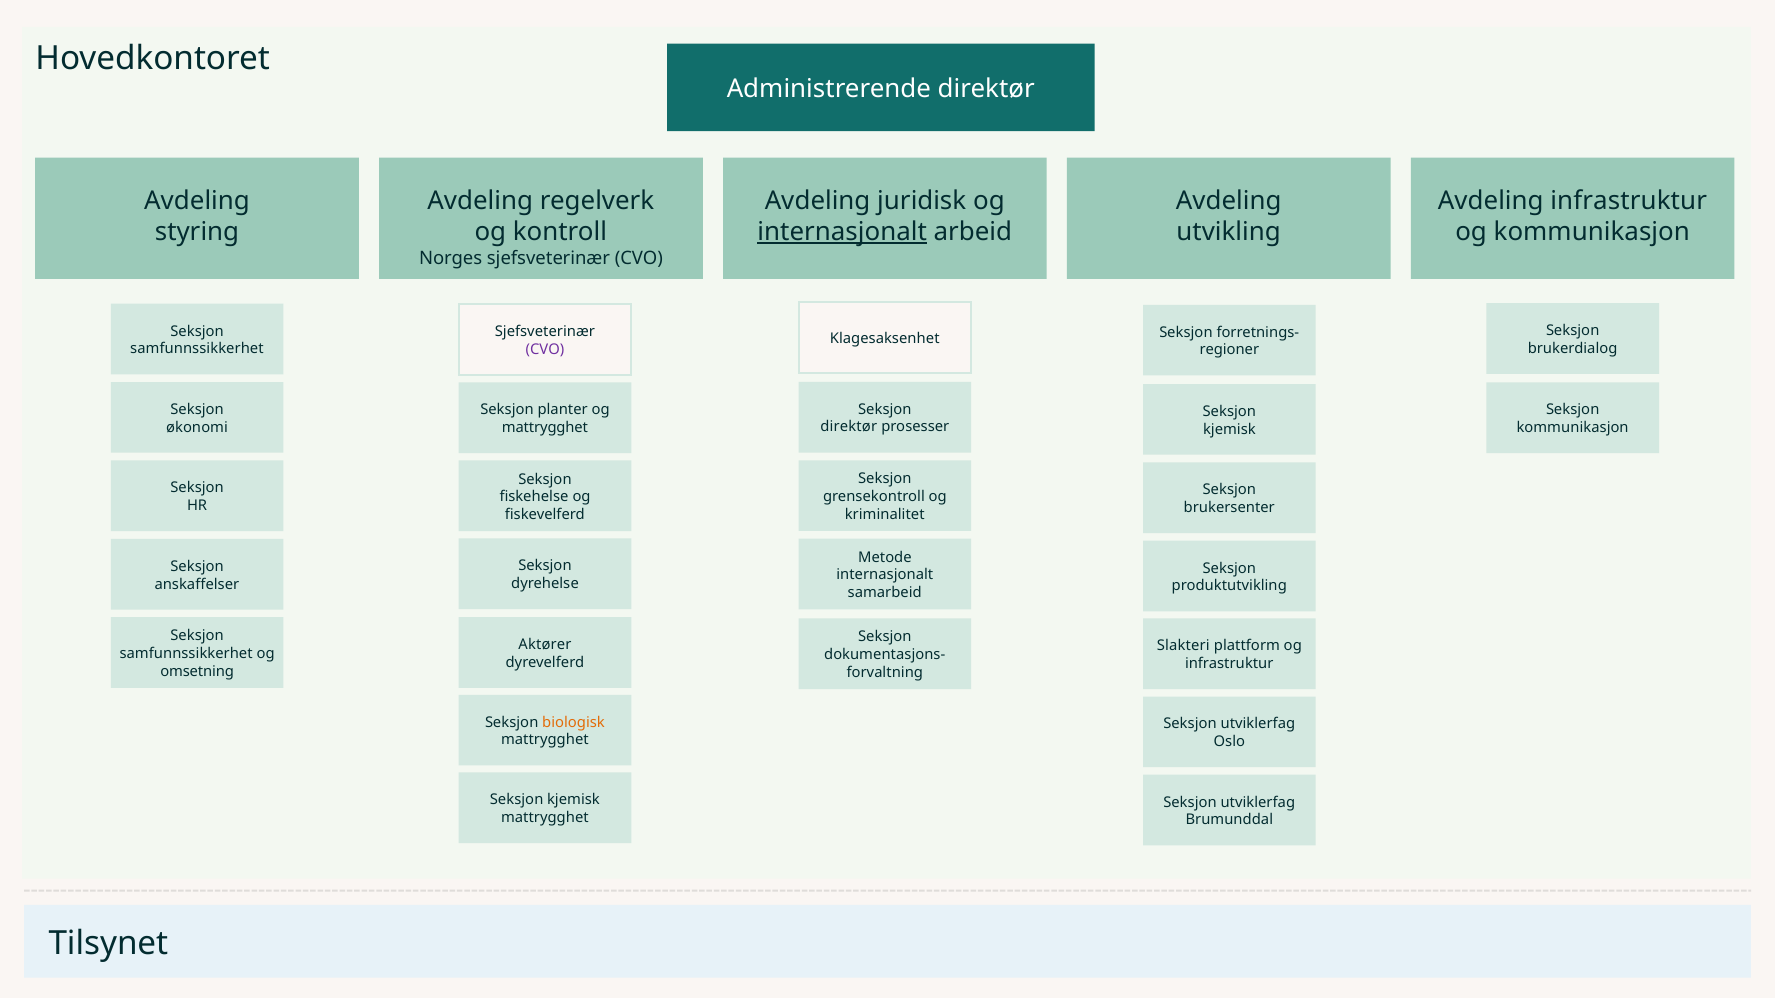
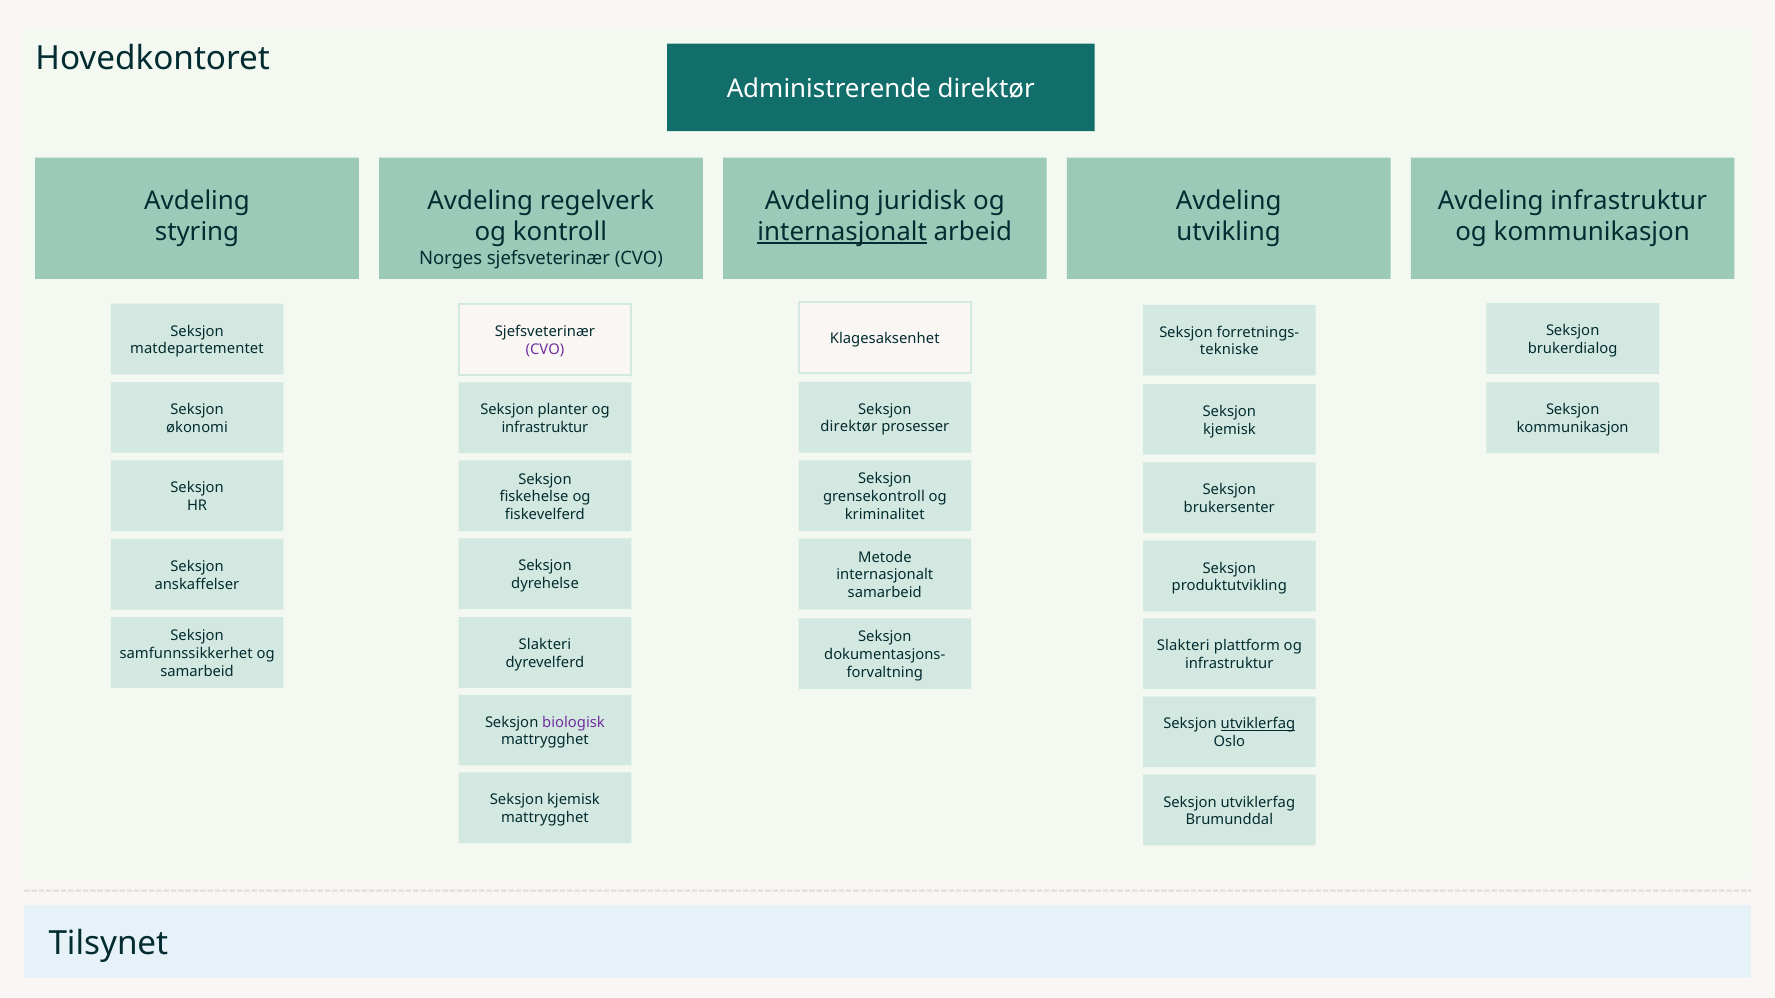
samfunnssikkerhet: samfunnssikkerhet -> matdepartementet (197, 349)
regioner: regioner -> tekniske (1229, 350)
mattrygghet: mattrygghet -> infrastruktur (545, 428)
Aktører: Aktører -> Slakteri (545, 645)
omsetning: omsetning -> samarbeid (197, 672)
biologisk colour: orange -> purple (574, 723)
utviklerfag underline: none -> present (1258, 724)
